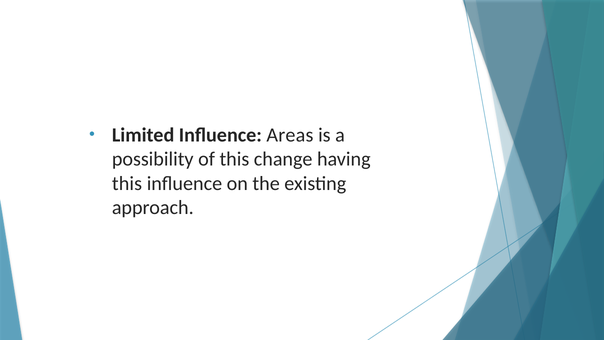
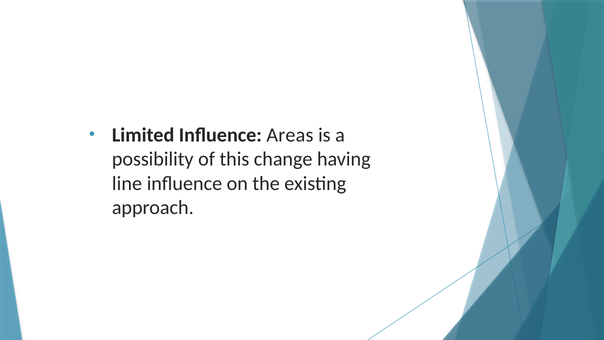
this: this -> line (127, 183)
